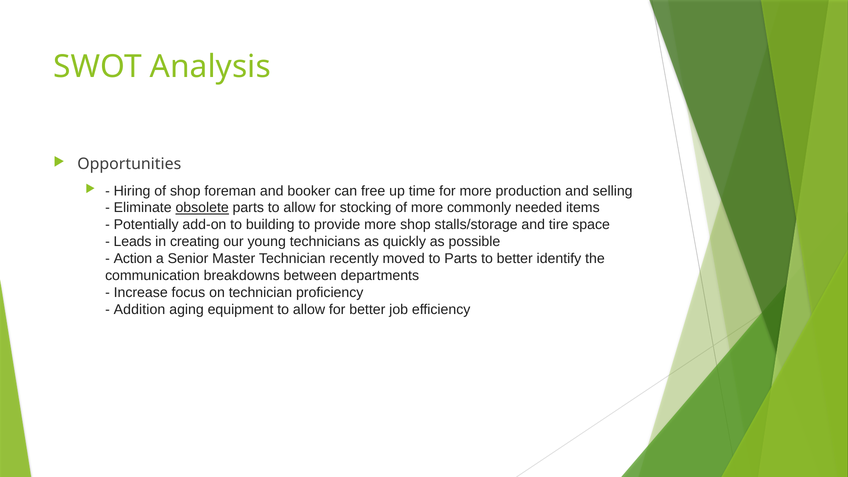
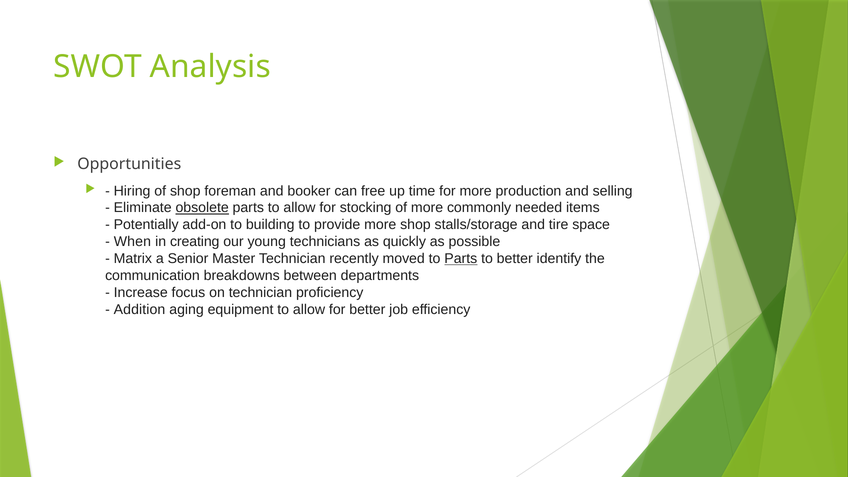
Leads: Leads -> When (132, 242)
Action: Action -> Matrix (133, 259)
Parts underline: none -> present (461, 259)
